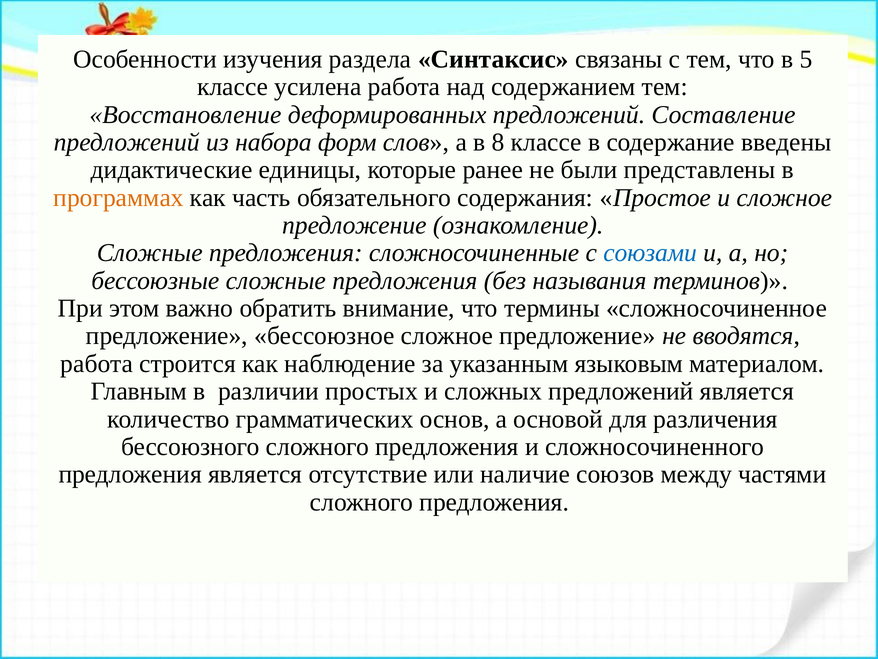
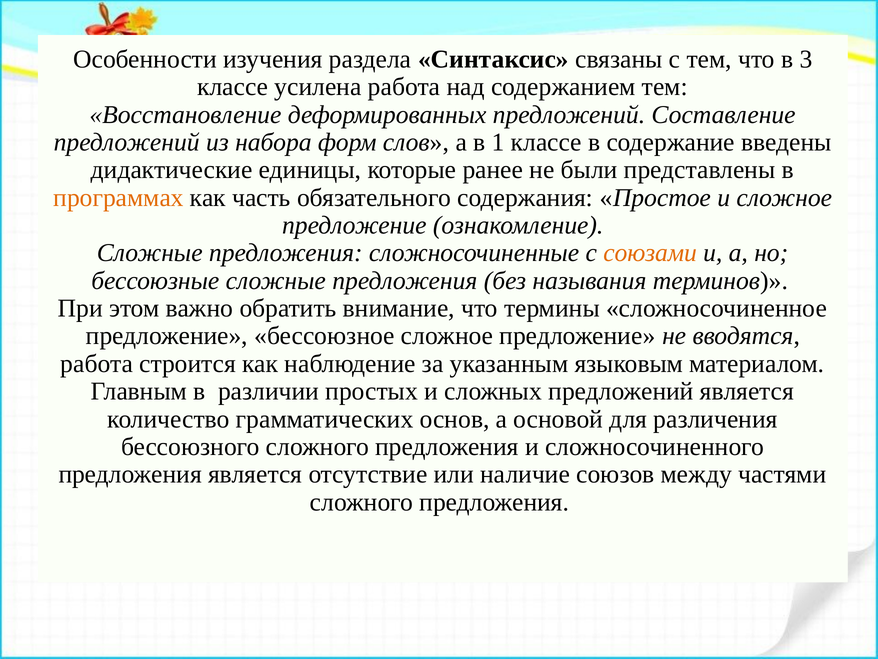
5: 5 -> 3 (806, 59)
8: 8 -> 1 (498, 142)
союзами colour: blue -> orange (650, 253)
